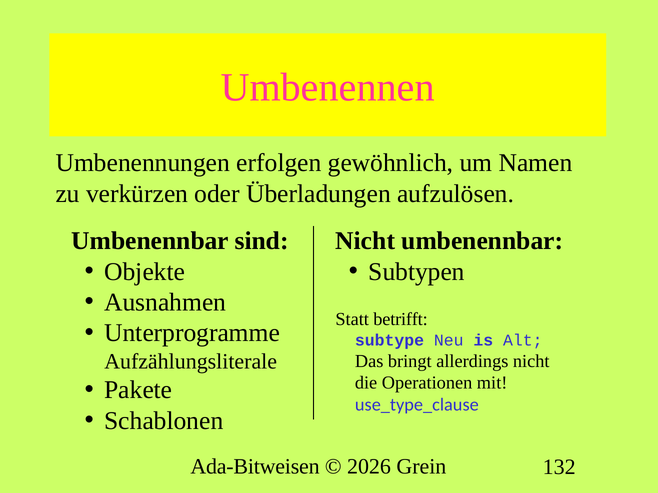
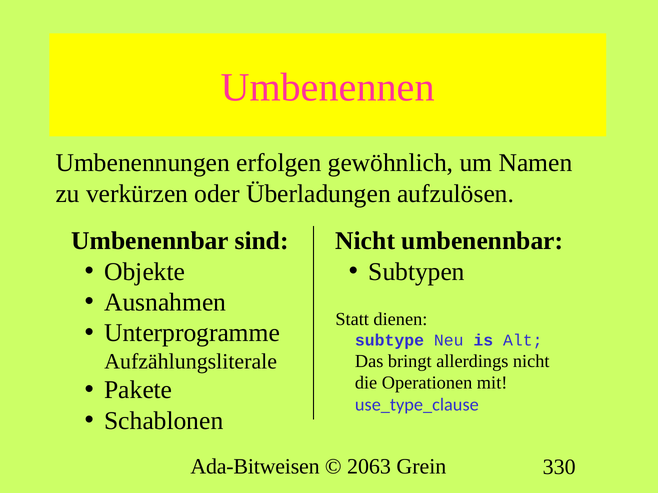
betrifft: betrifft -> dienen (400, 320)
2026: 2026 -> 2063 (369, 467)
132: 132 -> 330 (559, 468)
